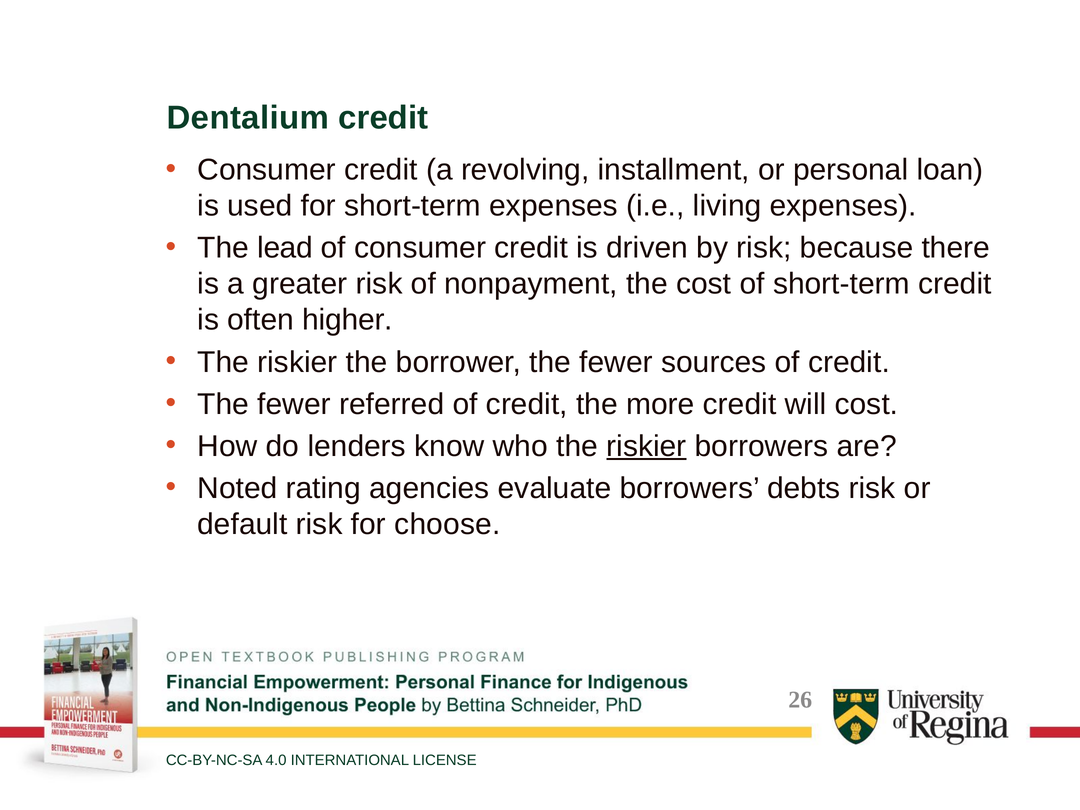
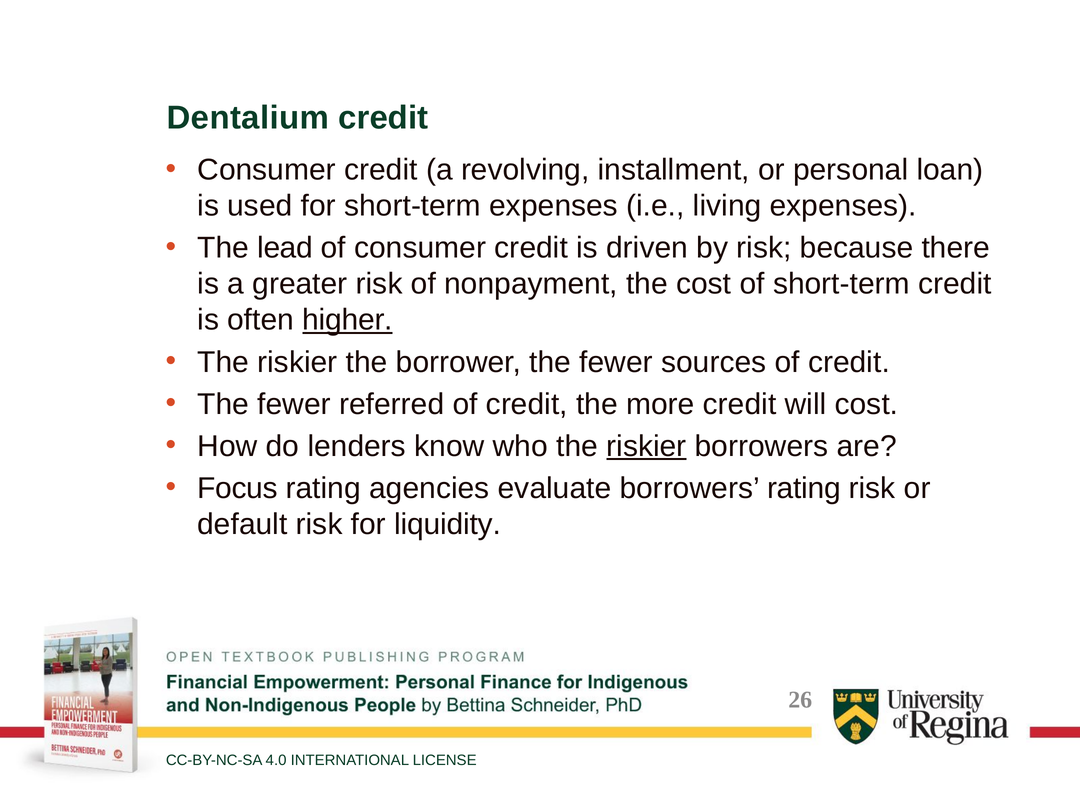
higher underline: none -> present (348, 320)
Noted: Noted -> Focus (238, 488)
borrowers debts: debts -> rating (804, 488)
choose: choose -> liquidity (448, 524)
